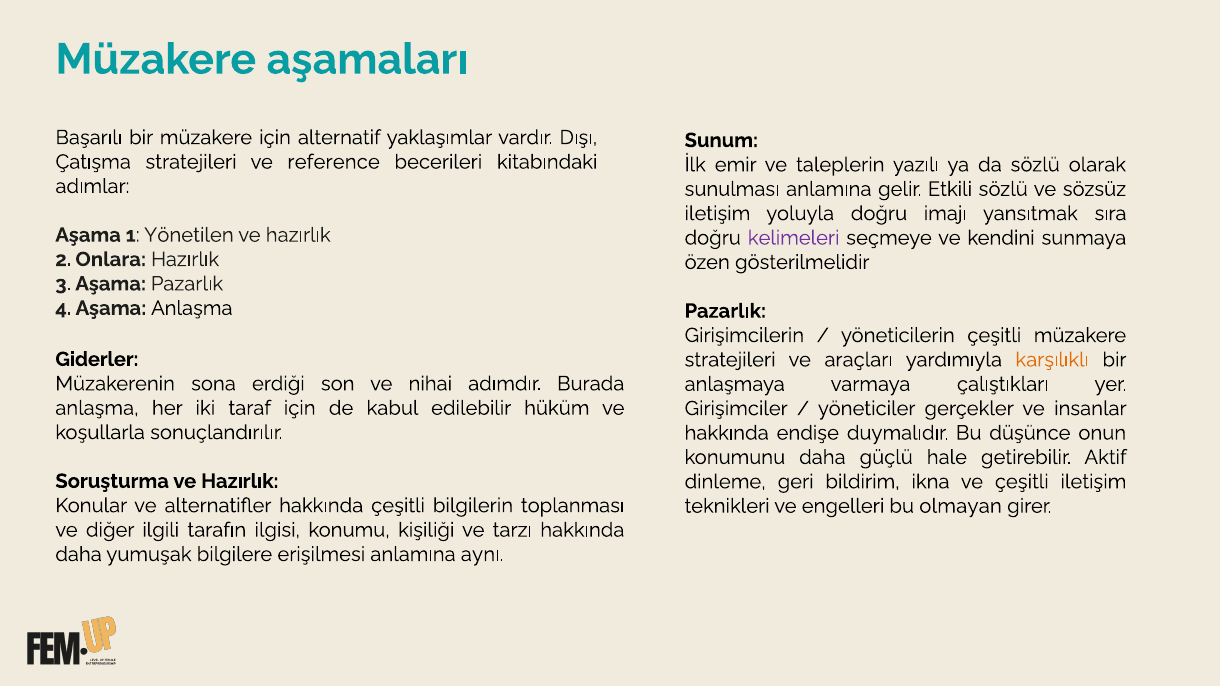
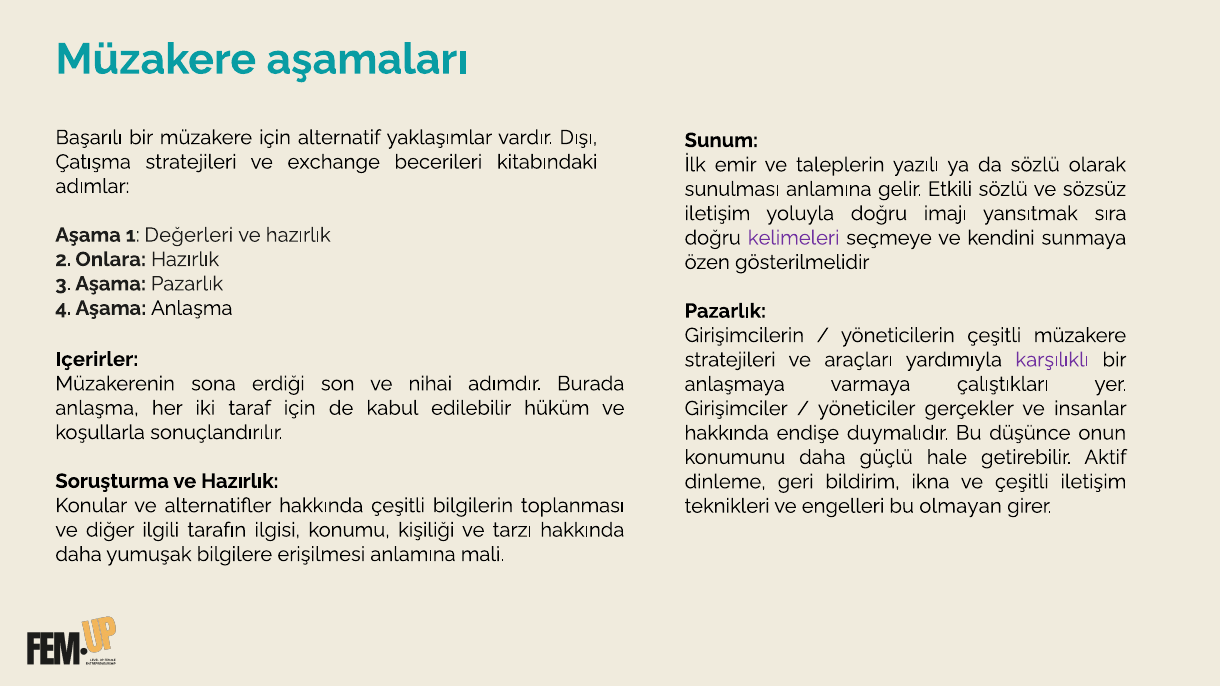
reference: reference -> exchange (334, 162)
Yönetilen: Yönetilen -> Değerleri (189, 235)
Giderler: Giderler -> Içerirler (97, 359)
karşılıklı colour: orange -> purple (1052, 360)
aynı: aynı -> mali (482, 555)
